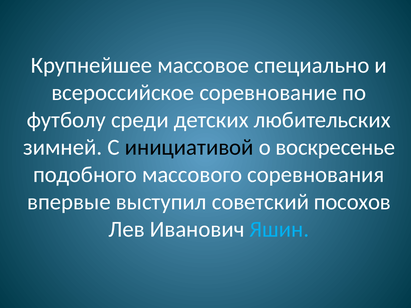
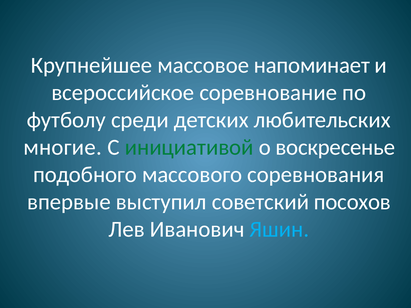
специально: специально -> напоминает (312, 65)
зимней: зимней -> многие (63, 147)
инициативой colour: black -> green (189, 147)
